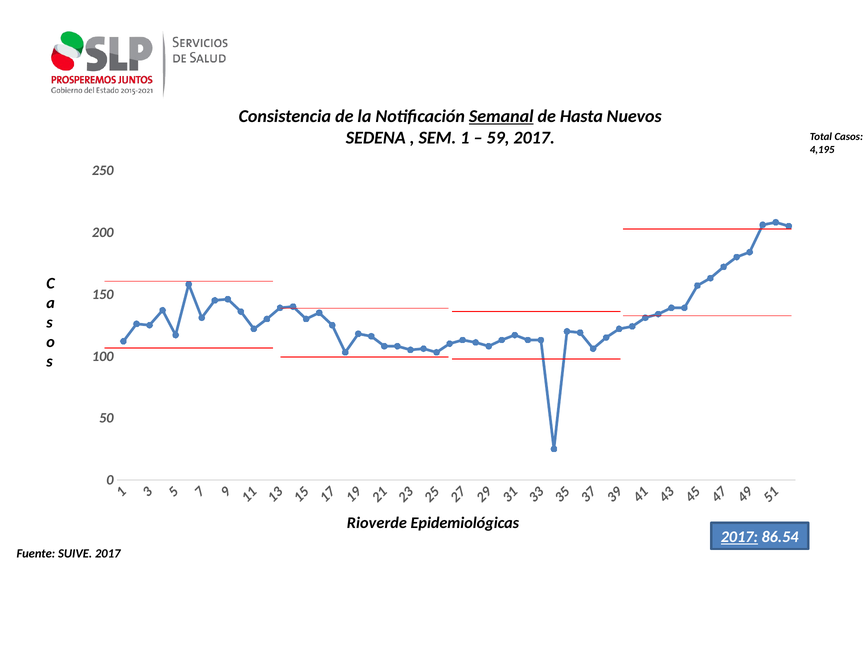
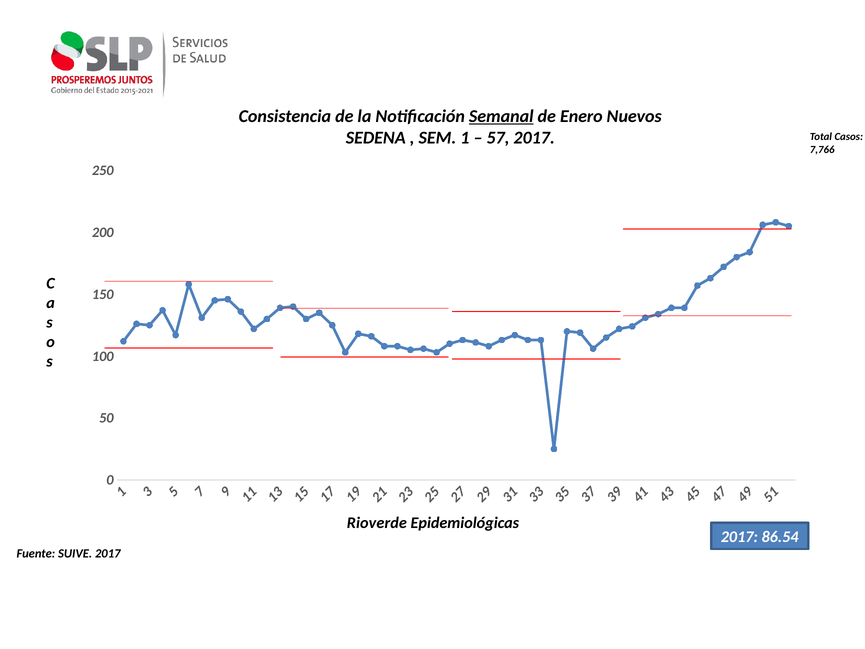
Hasta: Hasta -> Enero (581, 116)
59: 59 -> 57 (498, 138)
4,195: 4,195 -> 7,766 (822, 150)
2017 underline: present -> none (739, 537)
